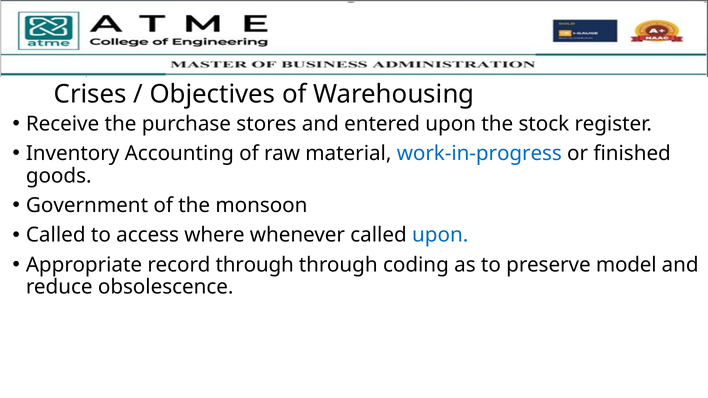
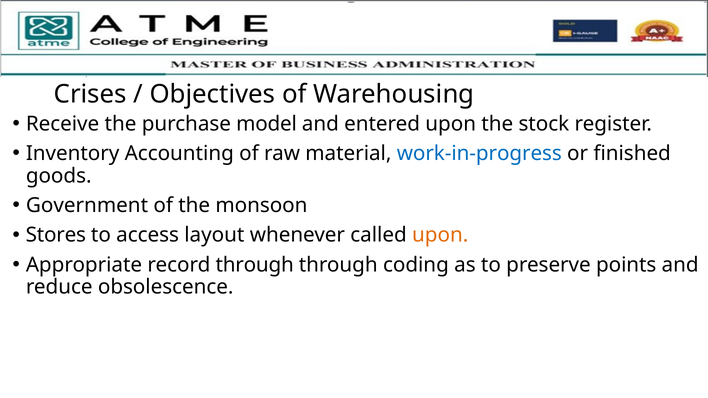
stores: stores -> model (267, 124)
Called: Called -> Stores (56, 235)
where: where -> layout (214, 235)
upon colour: blue -> orange (440, 235)
model: model -> points (626, 265)
